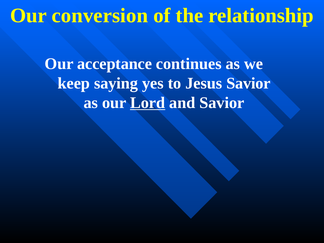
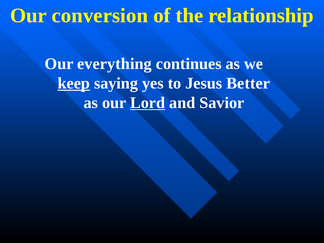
acceptance: acceptance -> everything (114, 64)
keep underline: none -> present (74, 83)
Jesus Savior: Savior -> Better (248, 83)
